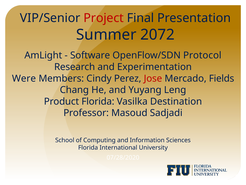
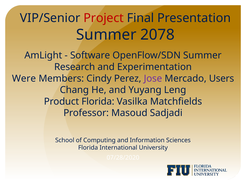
2072: 2072 -> 2078 (158, 35)
OpenFlow/SDN Protocol: Protocol -> Summer (202, 55)
Jose colour: red -> purple (153, 78)
Fields: Fields -> Users (222, 78)
Destination: Destination -> Matchfields (176, 101)
